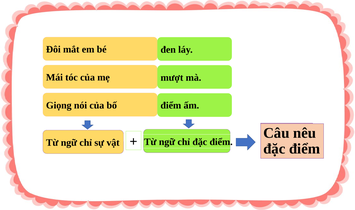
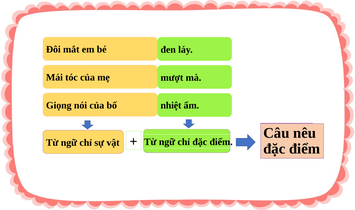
điểm: điểm -> nhiệt (171, 105)
